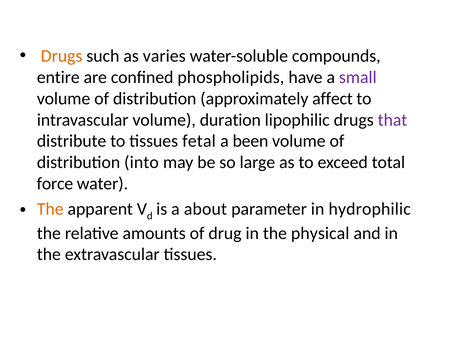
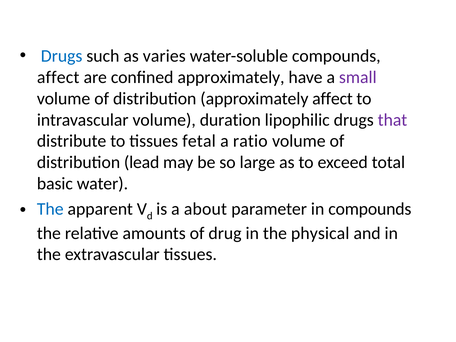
Drugs colour: orange -> blue (62, 56)
entire: entire -> affect (58, 77)
confined phospholipids: phospholipids -> approximately (231, 77)
been: been -> ratio (250, 141)
into: into -> lead (142, 162)
force: force -> basic (55, 184)
The colour: orange -> blue (50, 209)
in hydrophilic: hydrophilic -> compounds (370, 209)
